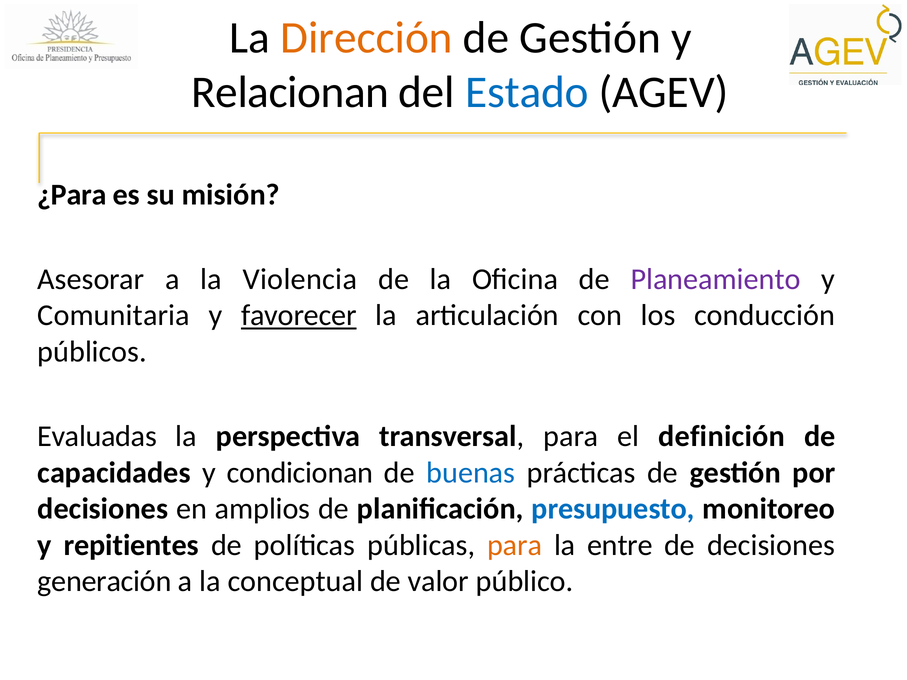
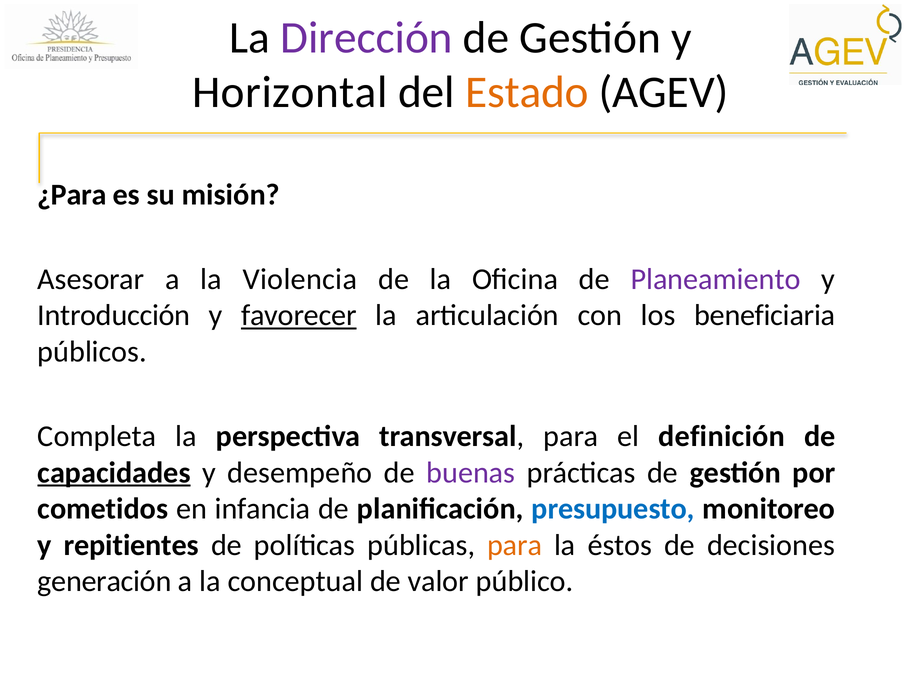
Dirección colour: orange -> purple (367, 38)
Relacionan: Relacionan -> Horizontal (290, 92)
Estado colour: blue -> orange (527, 92)
Comunitaria: Comunitaria -> Introducción (114, 316)
conducción: conducción -> beneficiaria (765, 316)
Evaluadas: Evaluadas -> Completa (97, 436)
capacidades underline: none -> present (114, 473)
condicionan: condicionan -> desempeño (300, 473)
buenas colour: blue -> purple (471, 473)
decisiones: decisiones -> cometidos (103, 509)
amplios: amplios -> infancia (263, 509)
entre: entre -> éstos (620, 545)
